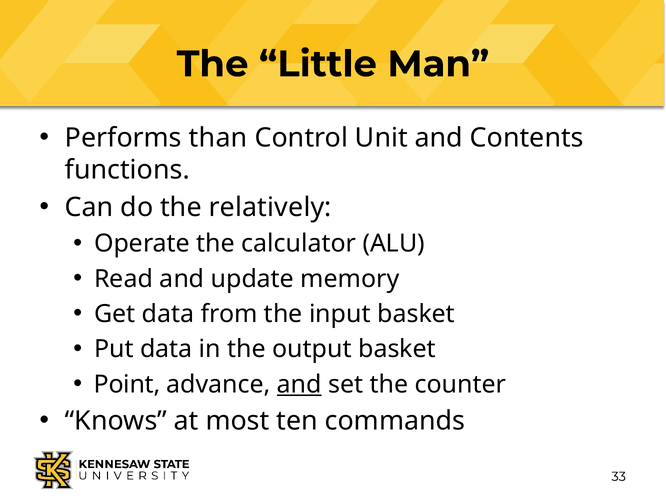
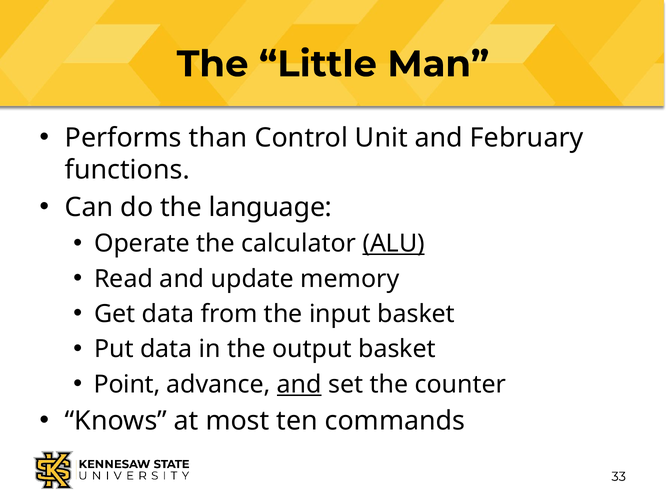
Contents: Contents -> February (527, 138)
relatively: relatively -> language (270, 208)
ALU underline: none -> present (394, 244)
